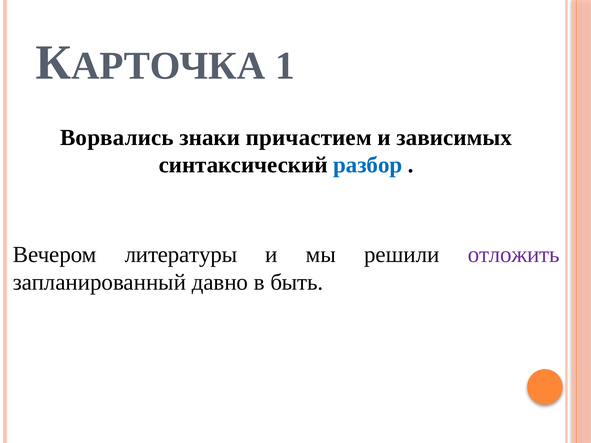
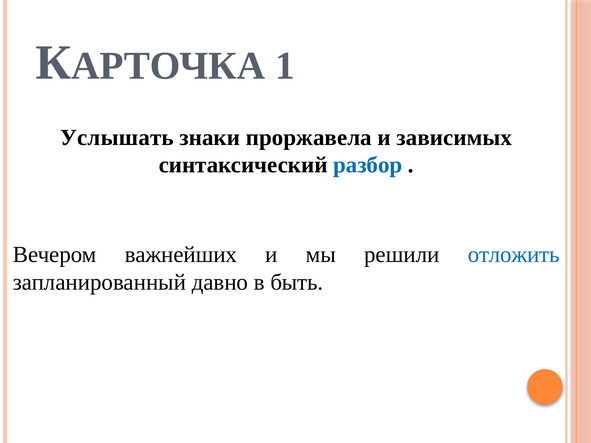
Ворвались: Ворвались -> Услышать (117, 138)
причастием: причастием -> проржавела (309, 138)
литературы: литературы -> важнейших (181, 255)
отложить colour: purple -> blue (514, 255)
